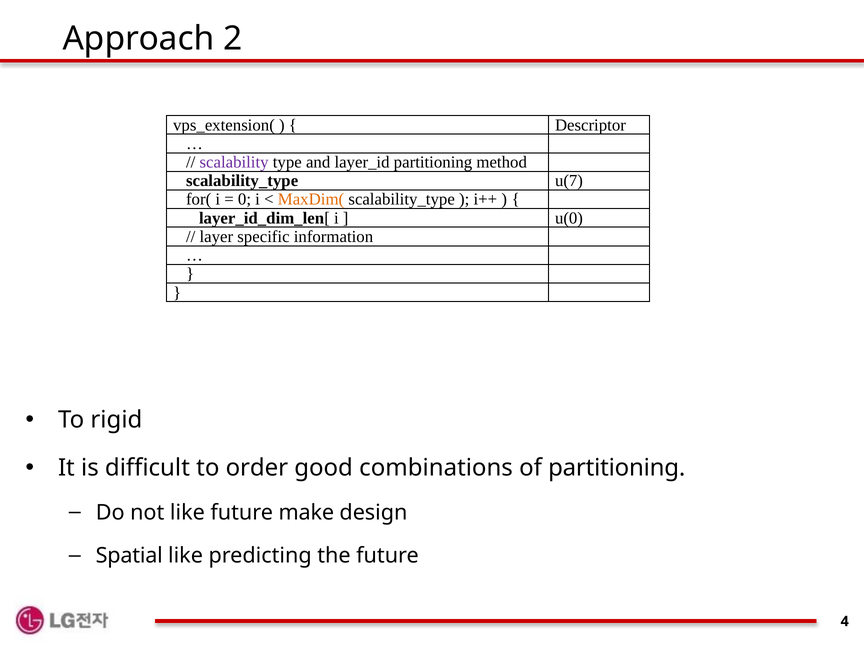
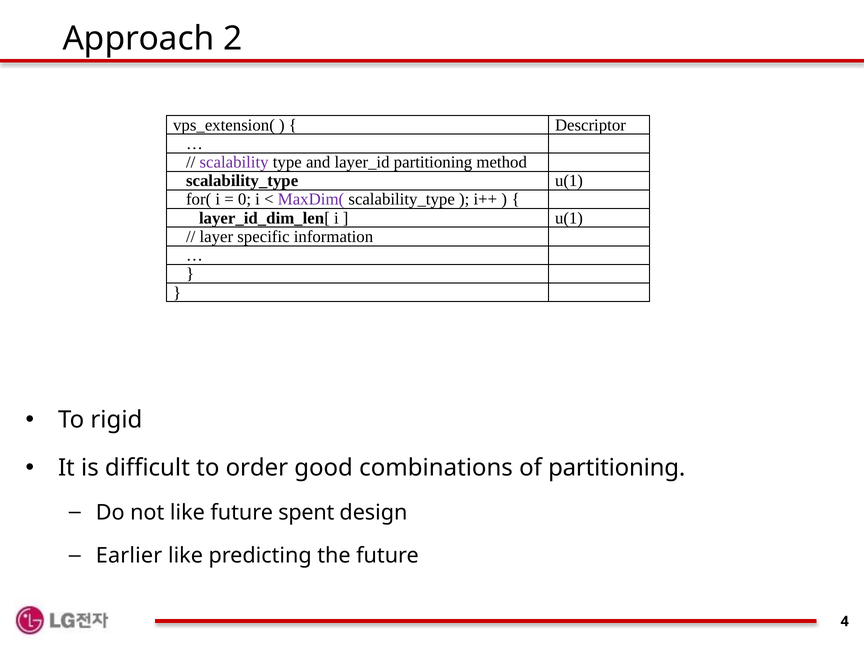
u(7: u(7 -> u(1 (569, 181)
MaxDim( colour: orange -> purple (311, 199)
u(0: u(0 -> u(1 (569, 218)
make: make -> spent (306, 512)
Spatial: Spatial -> Earlier (129, 556)
